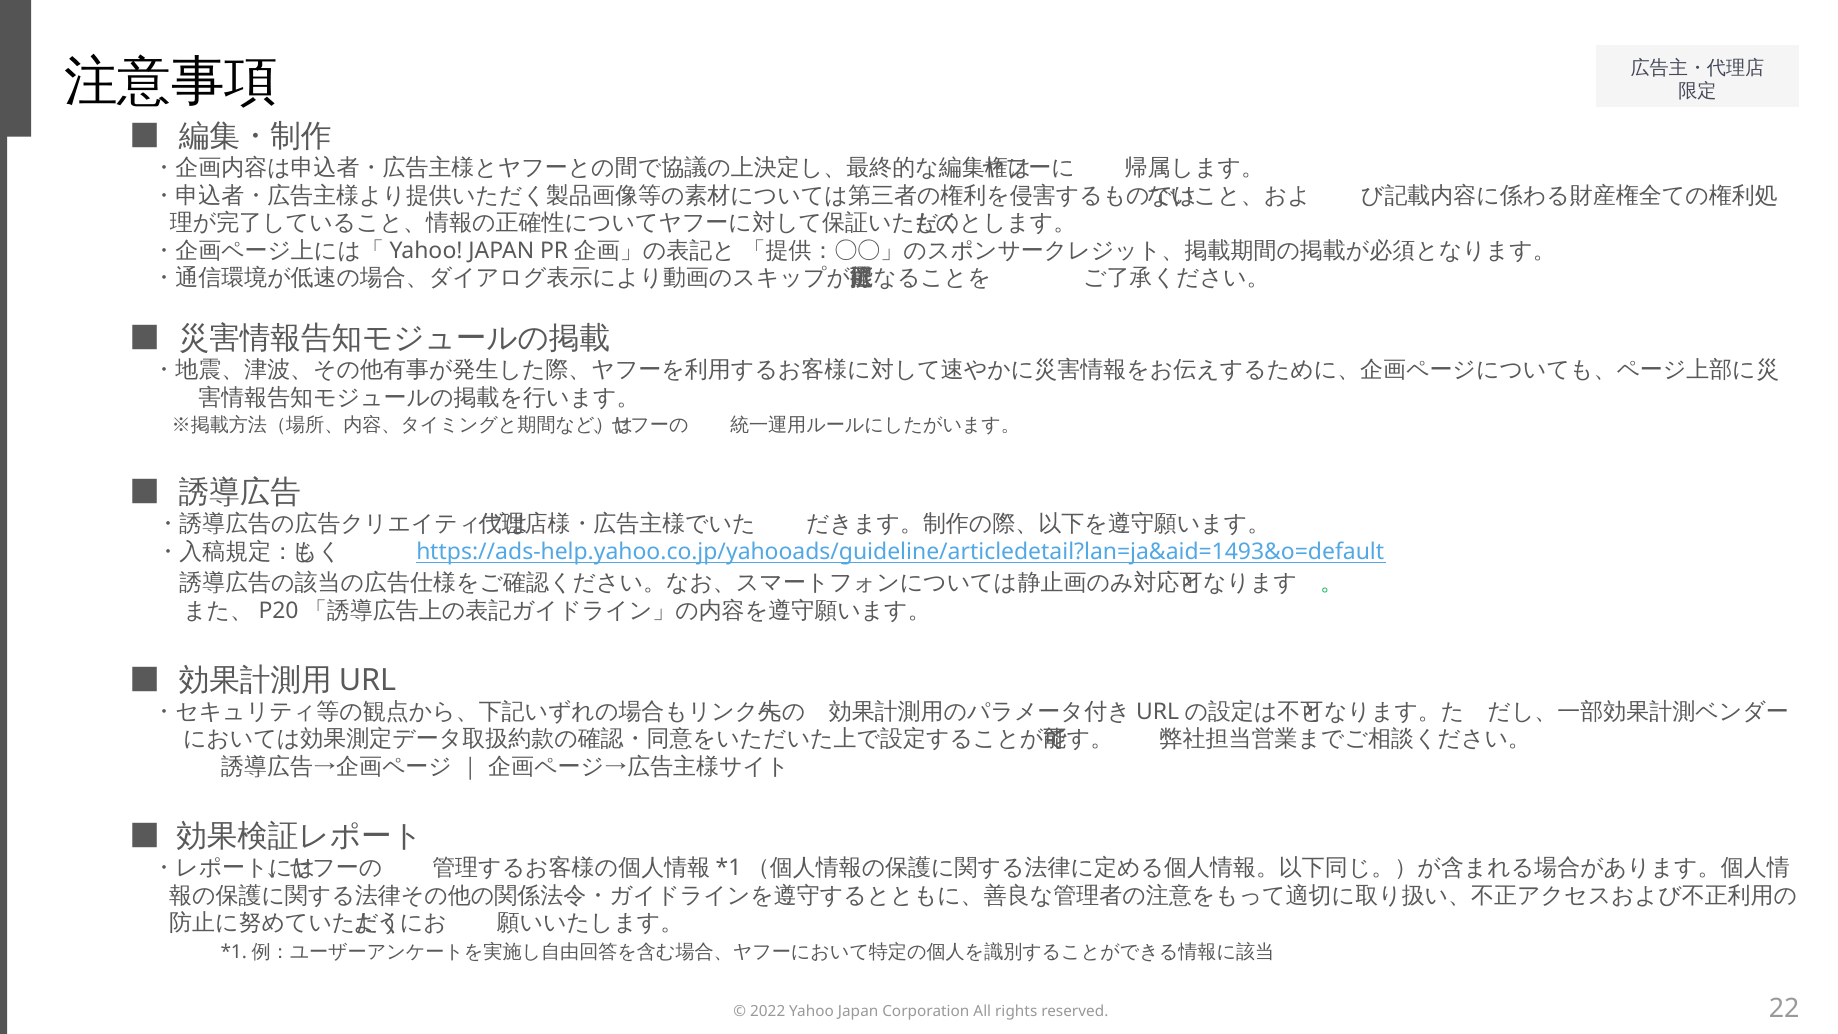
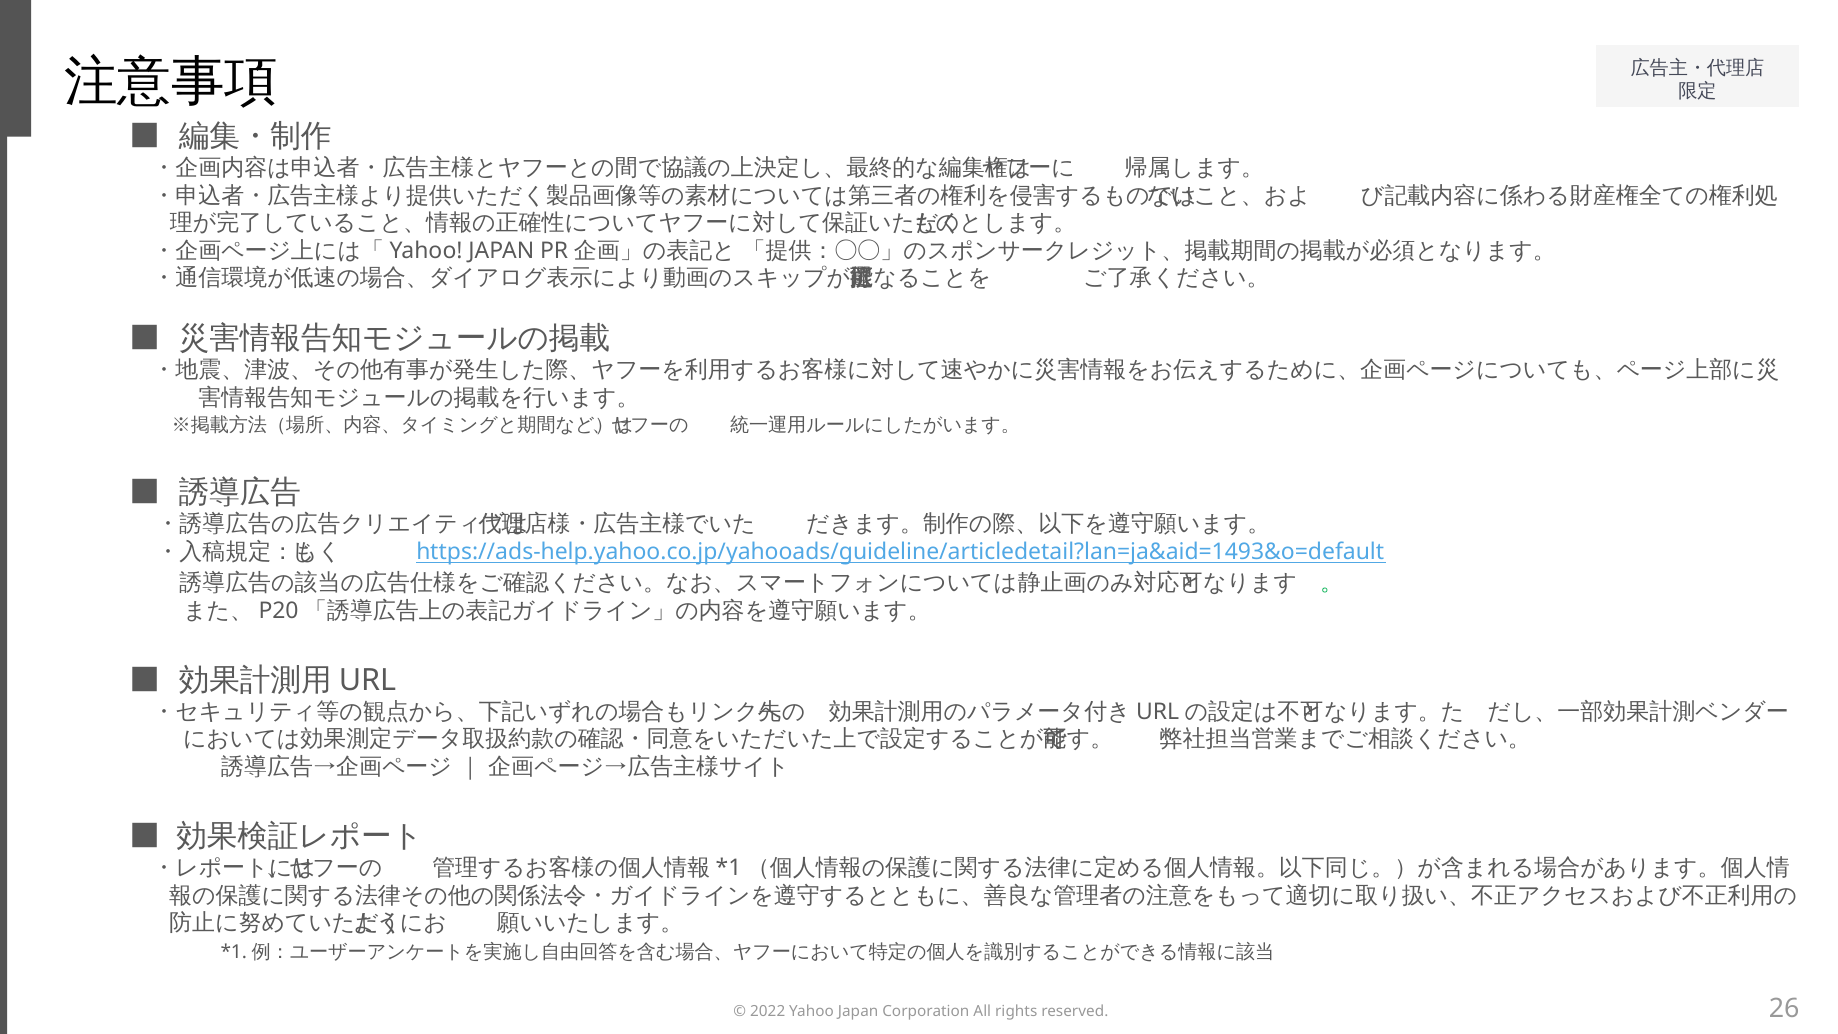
22: 22 -> 26 (1784, 1008)
